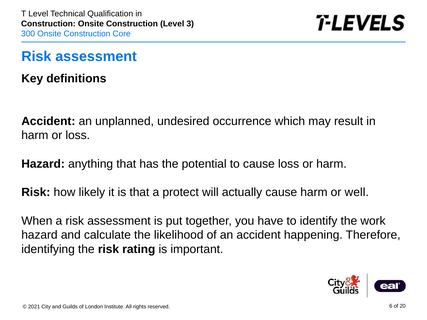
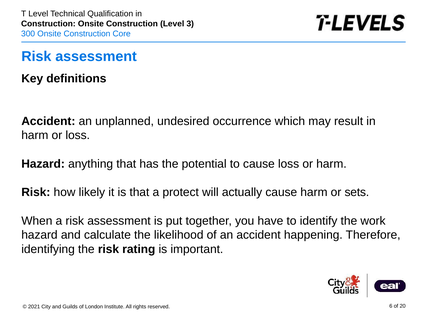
well: well -> sets (357, 192)
